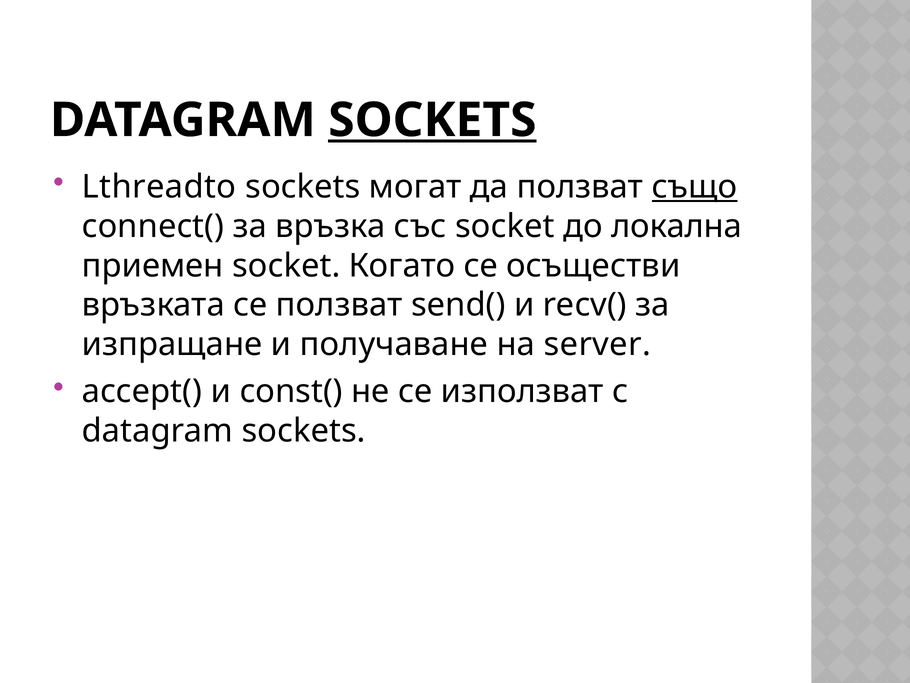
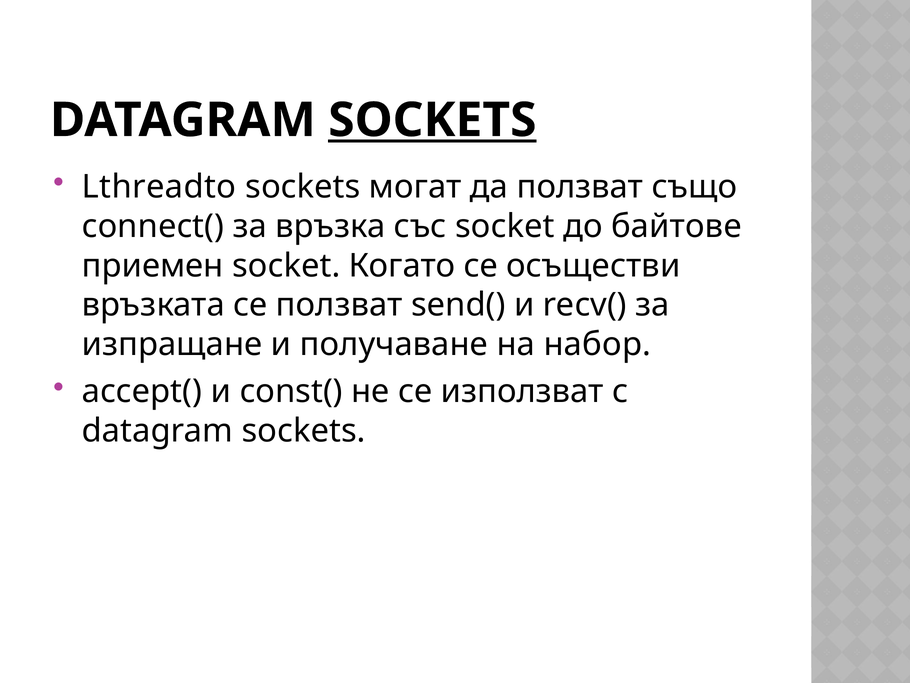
също underline: present -> none (695, 187)
локална: локална -> байтове (676, 226)
server: server -> набор (597, 344)
